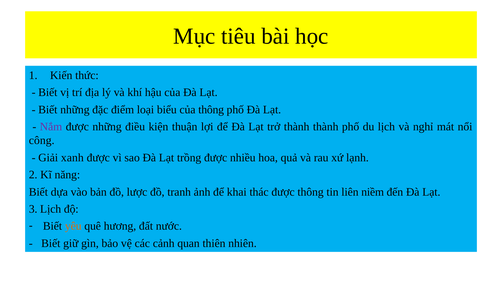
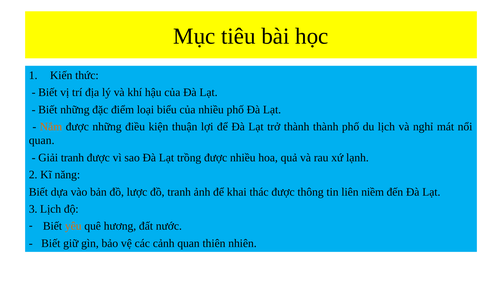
của thông: thông -> nhiều (211, 110)
Nắm colour: purple -> orange (51, 127)
công: công -> quan (42, 141)
Giải xanh: xanh -> tranh (72, 158)
